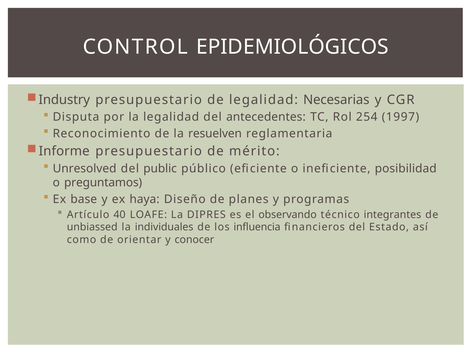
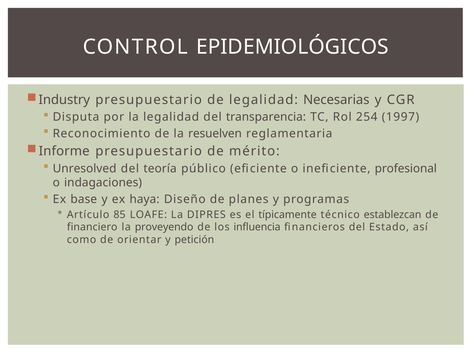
antecedentes: antecedentes -> transparencia (266, 117)
public: public -> teoría (160, 168)
posibilidad: posibilidad -> profesional (406, 168)
preguntamos: preguntamos -> indagaciones (103, 183)
40: 40 -> 85 (120, 215)
observando: observando -> típicamente (288, 215)
integrantes: integrantes -> establezcan (393, 215)
unbiassed: unbiassed -> financiero (92, 227)
individuales: individuales -> proveyendo (164, 227)
conocer: conocer -> petición (194, 240)
